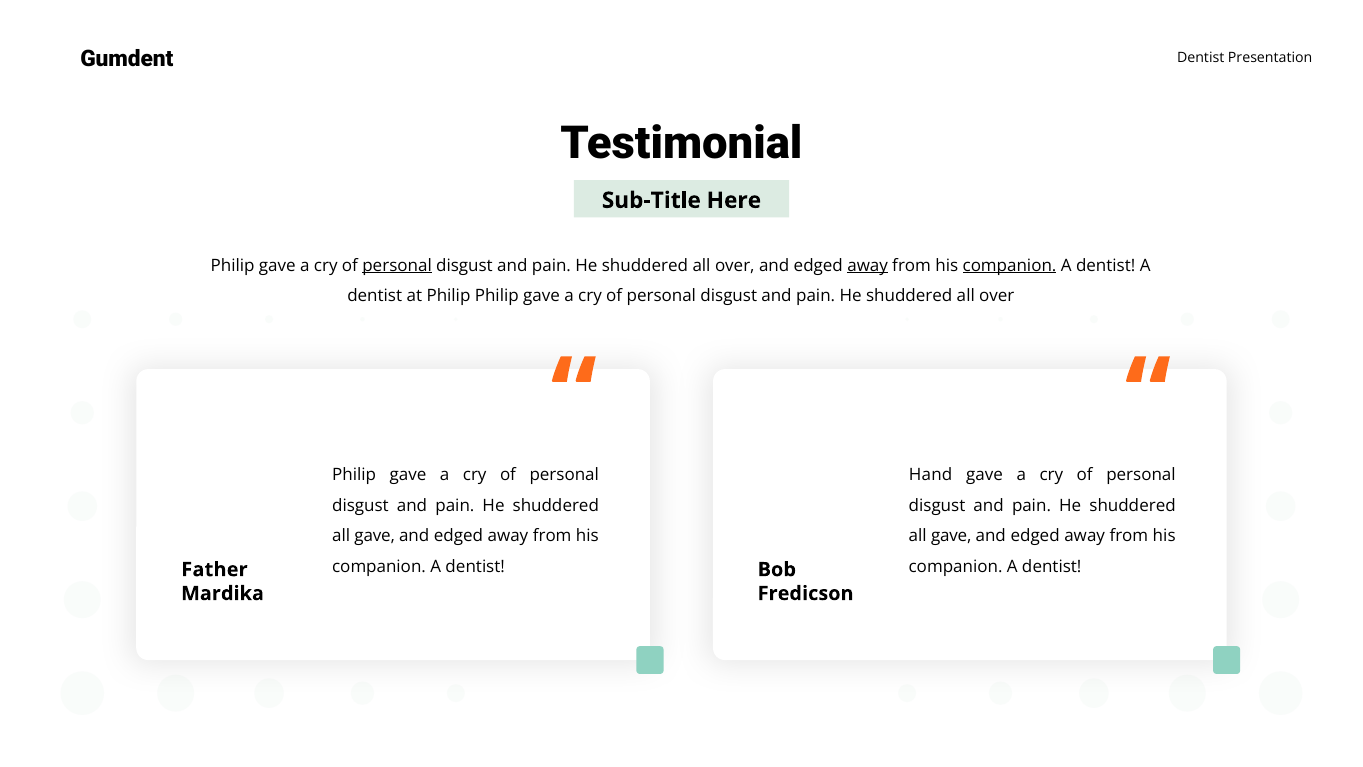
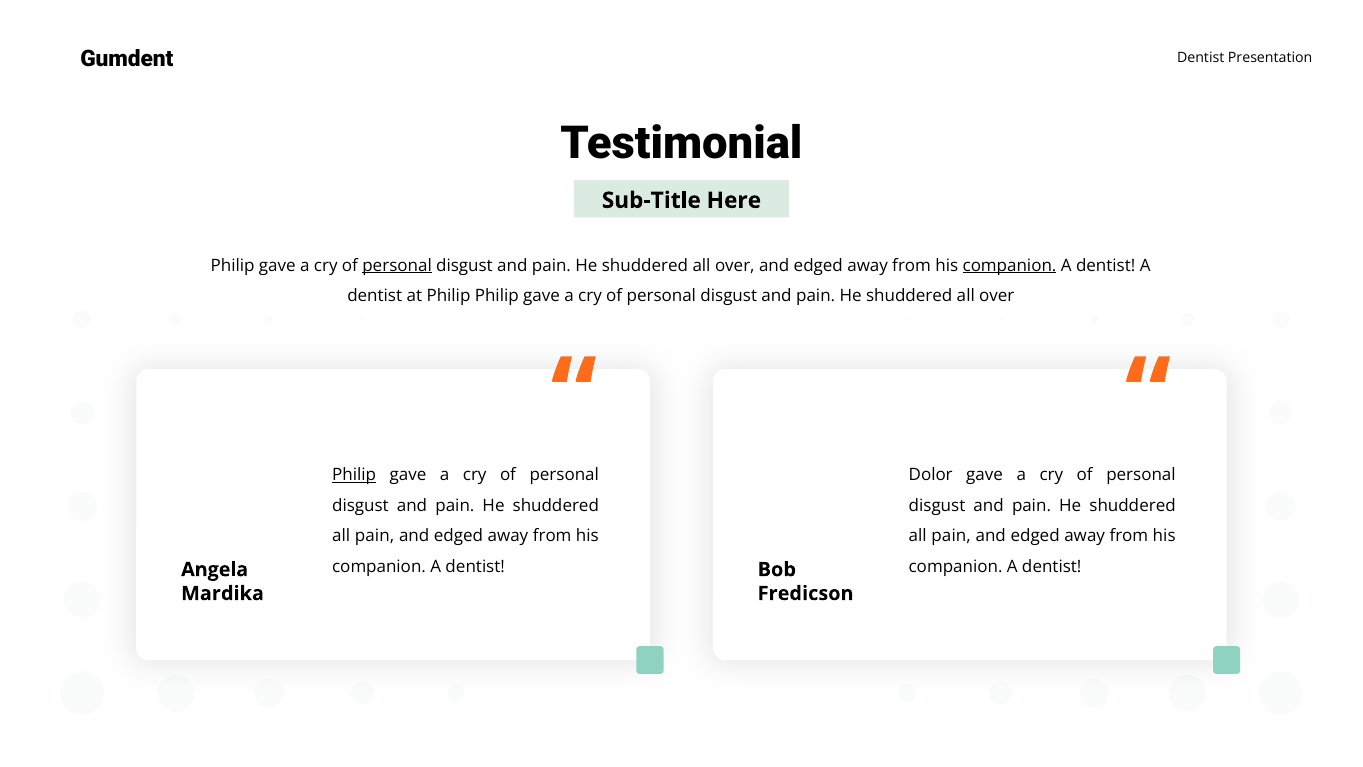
away underline: present -> none (868, 265)
Philip underline: none -> present (354, 475)
Hand: Hand -> Dolor (931, 475)
gave: gave -> pain (375, 536)
gave: gave -> pain (951, 536)
Father: Father -> Angela (215, 569)
